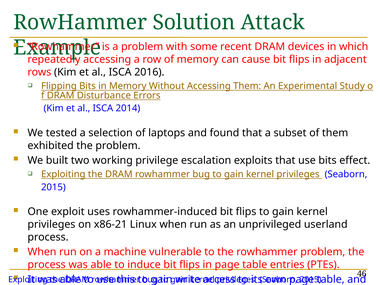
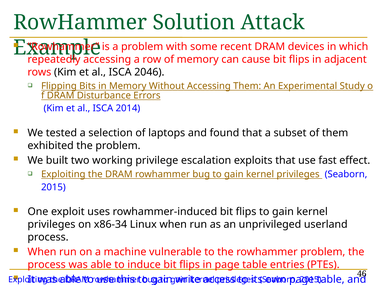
2016: 2016 -> 2046 (149, 72)
use bits: bits -> fast (328, 160)
x86-21: x86-21 -> x86-34 (110, 224)
